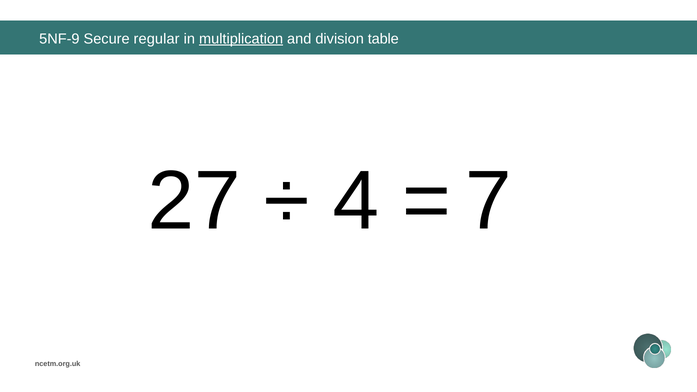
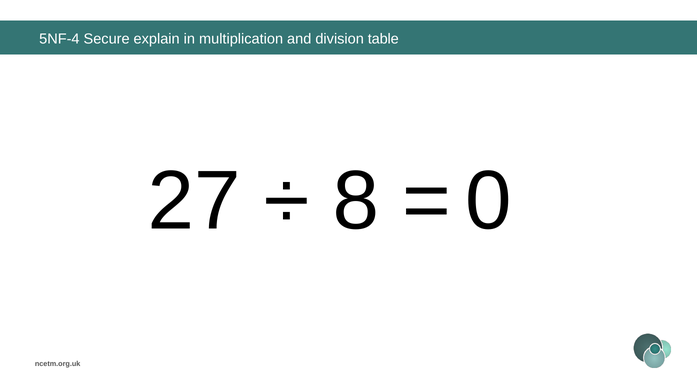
5NF-9: 5NF-9 -> 5NF-4 (59, 39)
regular: regular -> explain (157, 39)
multiplication underline: present -> none (241, 39)
4: 4 -> 8 (356, 201)
7: 7 -> 0 (488, 201)
